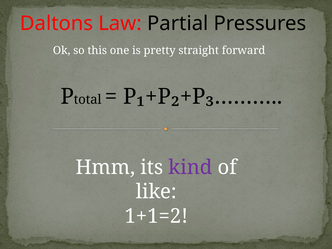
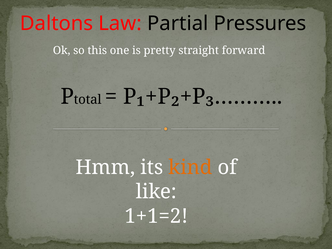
kind colour: purple -> orange (190, 167)
